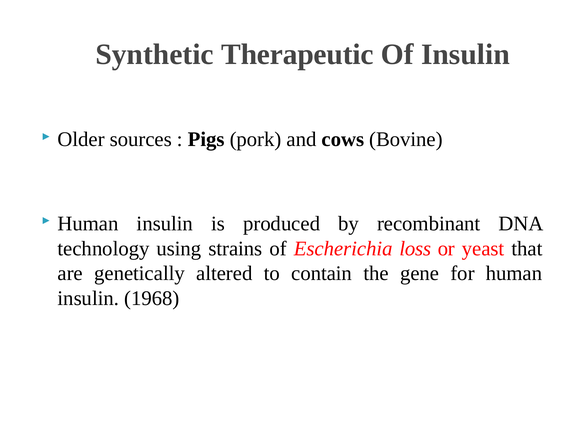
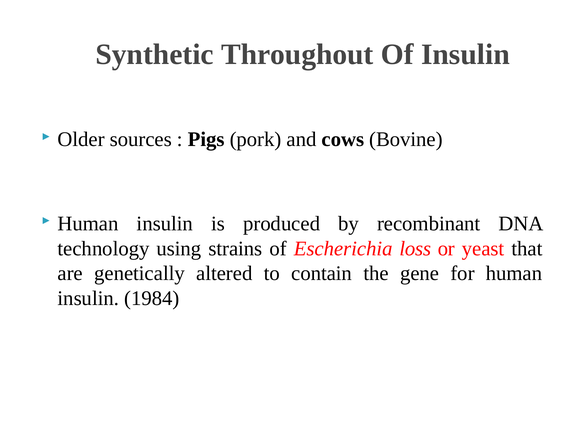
Therapeutic: Therapeutic -> Throughout (297, 54)
1968: 1968 -> 1984 (152, 298)
